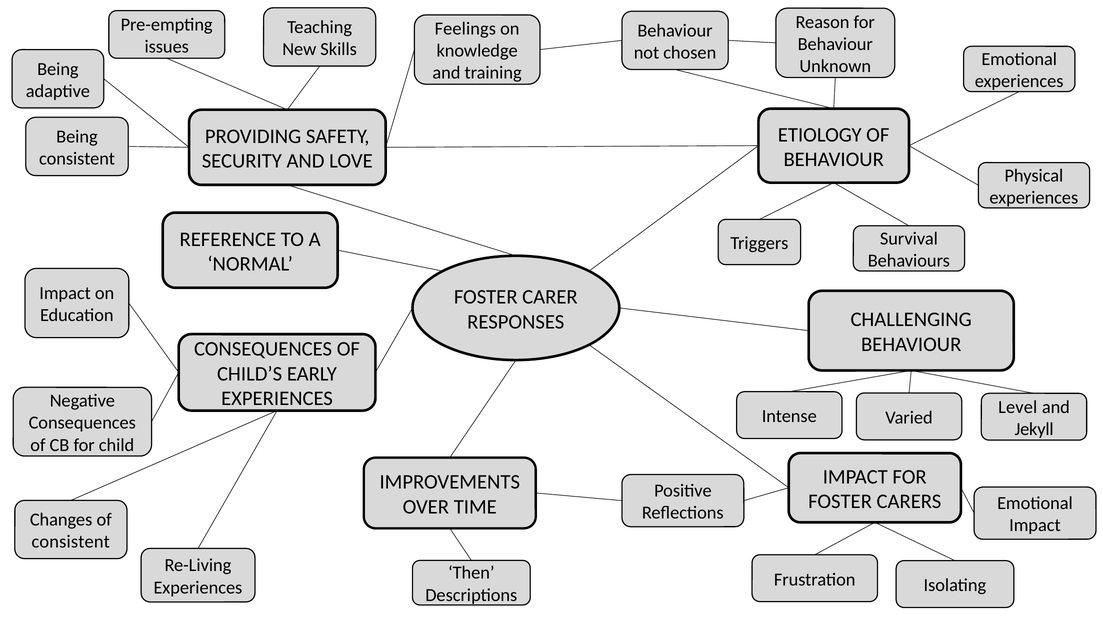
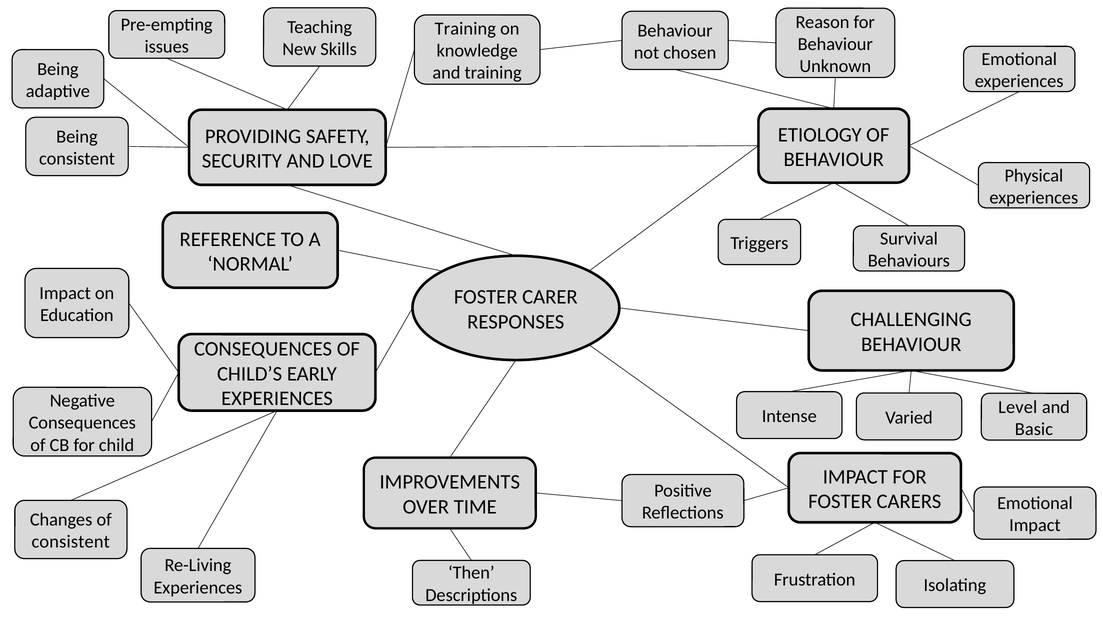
Feelings: Feelings -> Training (465, 29)
Jekyll: Jekyll -> Basic (1034, 429)
